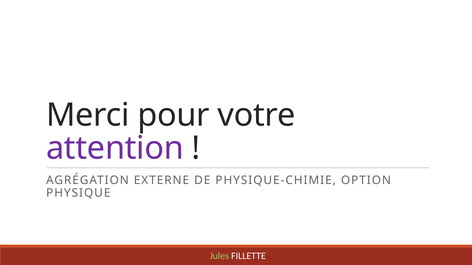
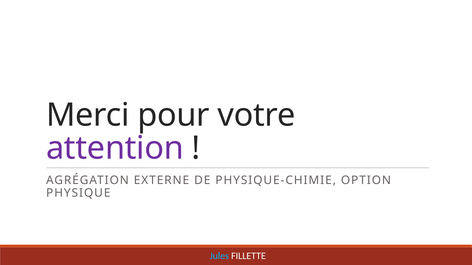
Jules colour: light green -> light blue (219, 256)
